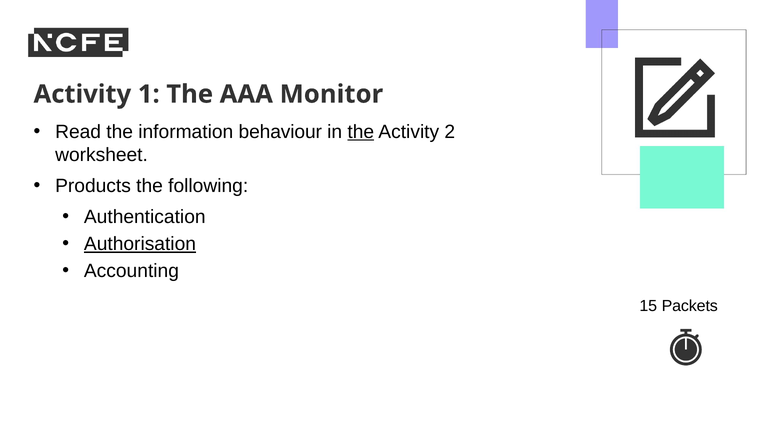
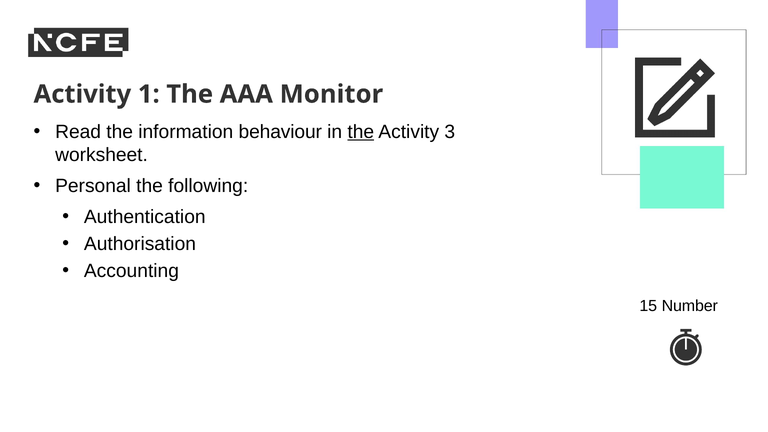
2: 2 -> 3 (450, 132)
Products: Products -> Personal (93, 186)
Authorisation underline: present -> none (140, 244)
Packets: Packets -> Number (690, 306)
